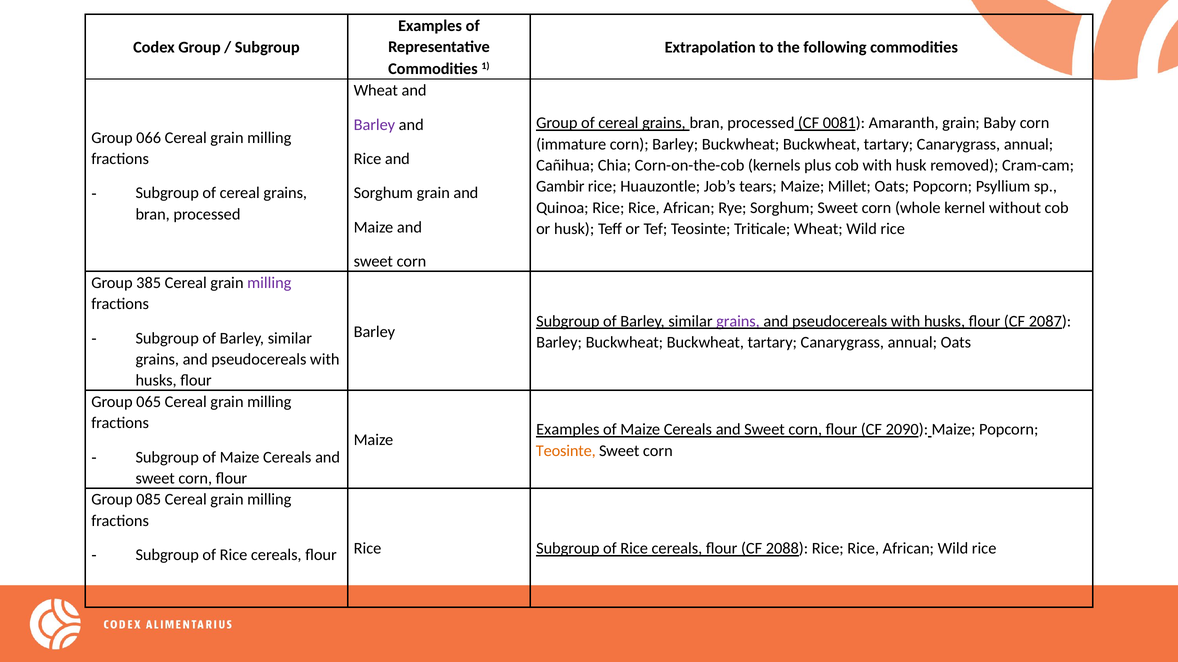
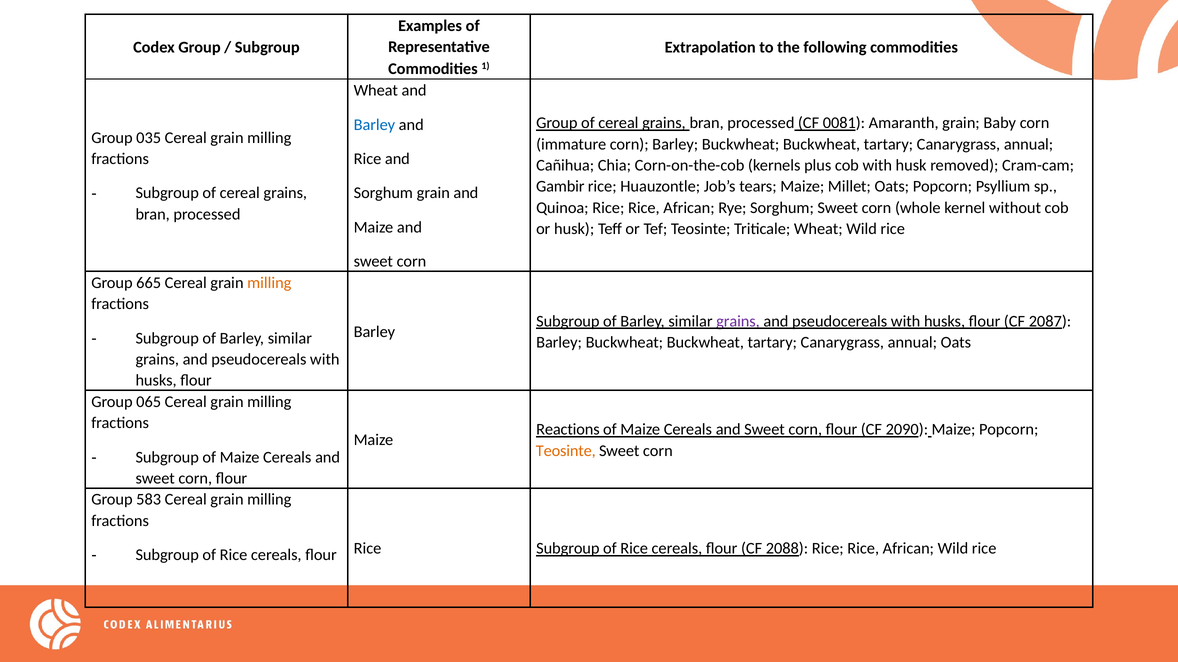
Barley colour: purple -> blue (374, 125)
066: 066 -> 035 (149, 138)
385: 385 -> 665 (149, 283)
milling colour: purple -> orange (269, 283)
Examples: Examples -> Reactions (568, 430)
085: 085 -> 583 (149, 500)
